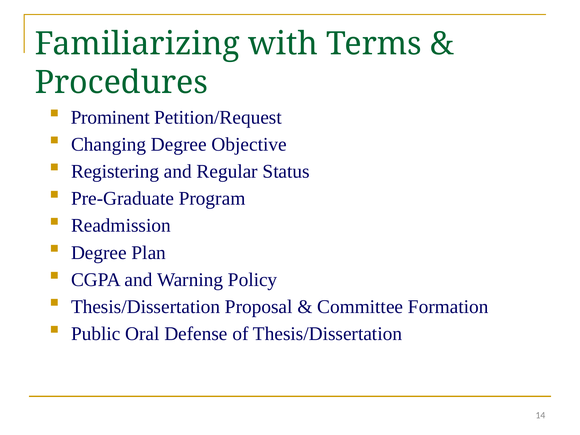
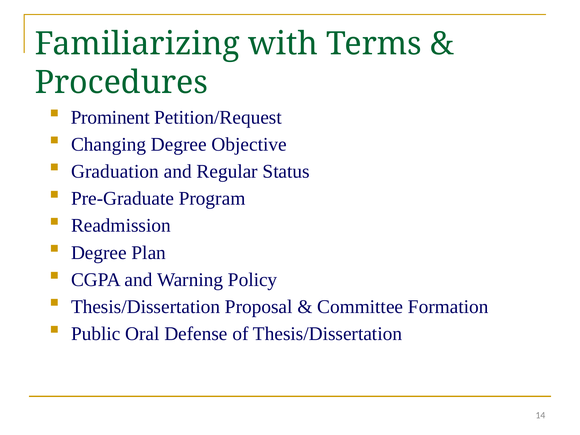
Registering: Registering -> Graduation (115, 171)
